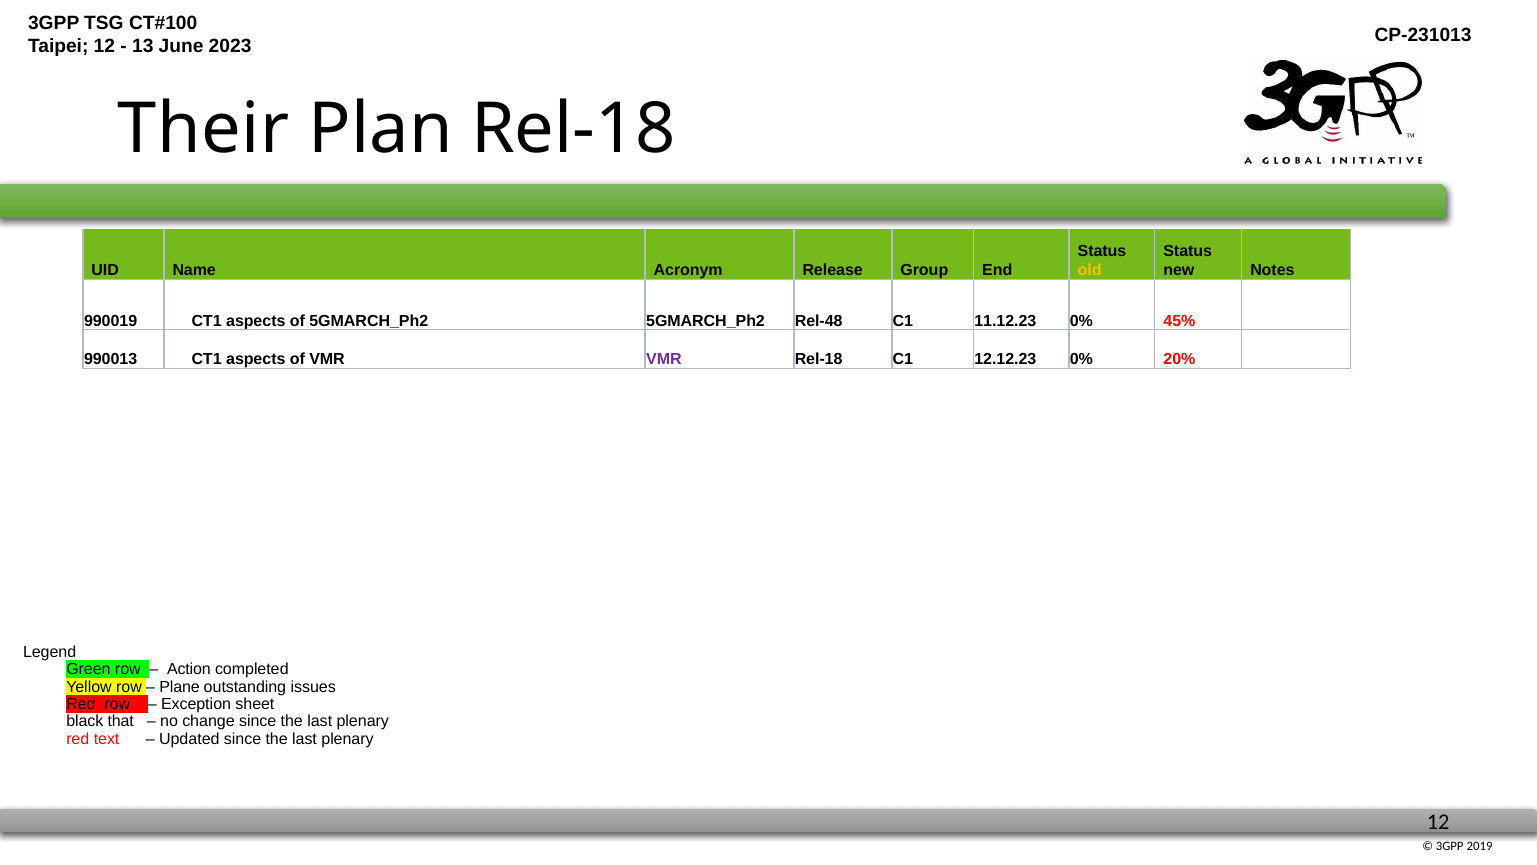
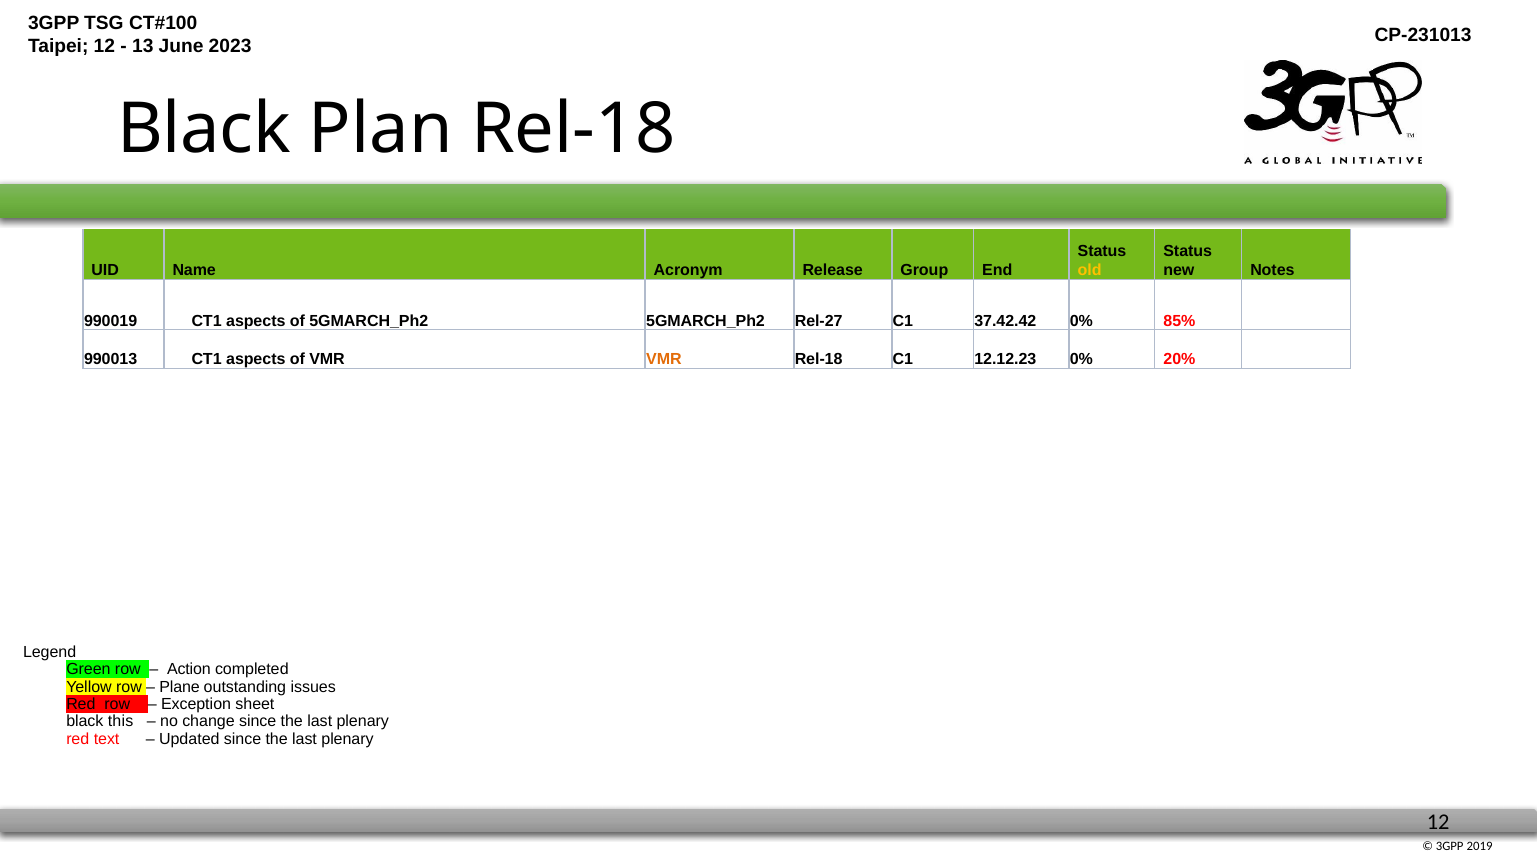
Their: Their -> Black (204, 129)
Rel-48: Rel-48 -> Rel-27 (819, 321)
11.12.23: 11.12.23 -> 37.42.42 (1005, 321)
45%: 45% -> 85% (1179, 321)
VMR colour: purple -> orange (664, 359)
that: that -> this (121, 721)
